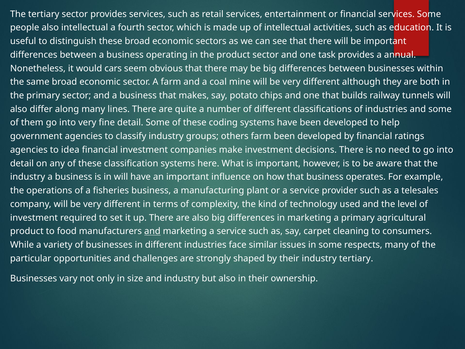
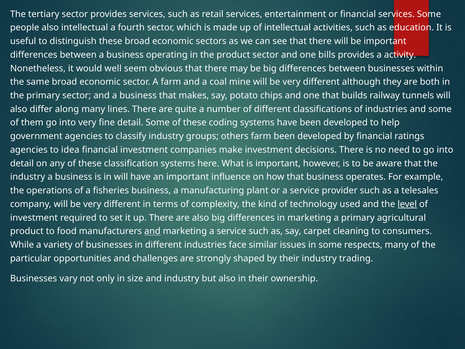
task: task -> bills (327, 55)
annual: annual -> activity (400, 55)
cars: cars -> well (113, 68)
level underline: none -> present (407, 204)
industry tertiary: tertiary -> trading (356, 258)
